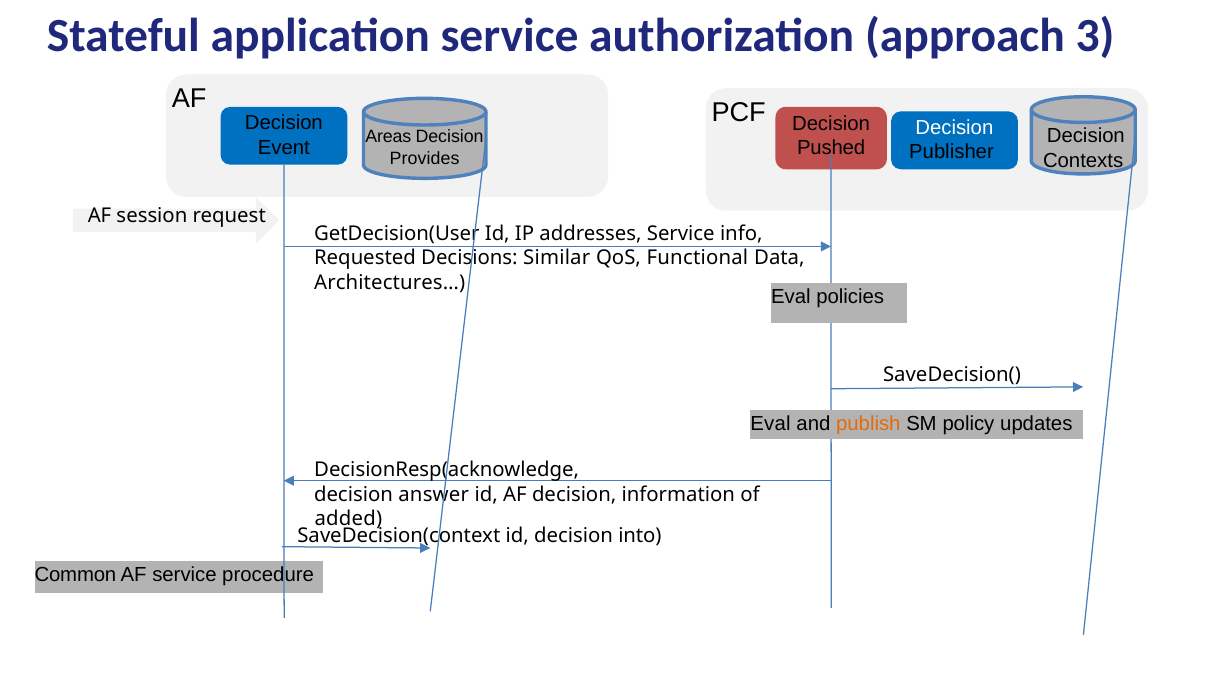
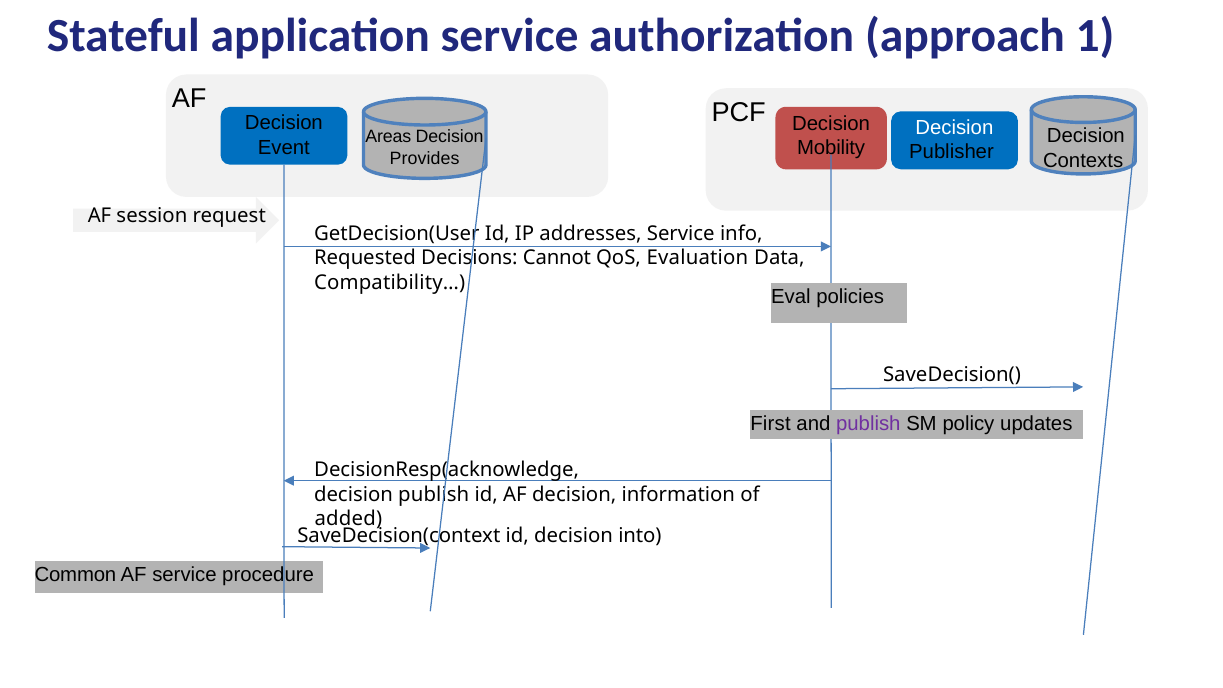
3: 3 -> 1 (1095, 36)
Pushed: Pushed -> Mobility (831, 148)
Similar: Similar -> Cannot (557, 258)
Functional: Functional -> Evaluation (697, 258)
Architectures…: Architectures… -> Compatibility… (390, 282)
Eval: Eval -> First (770, 423)
publish colour: orange -> purple (868, 423)
decision answer: answer -> publish (434, 494)
